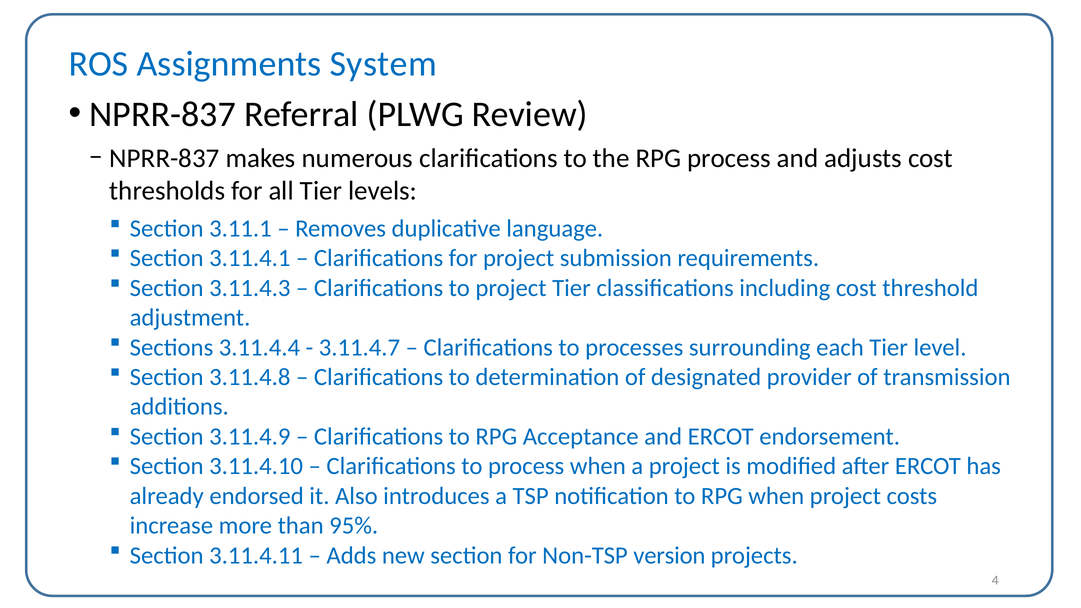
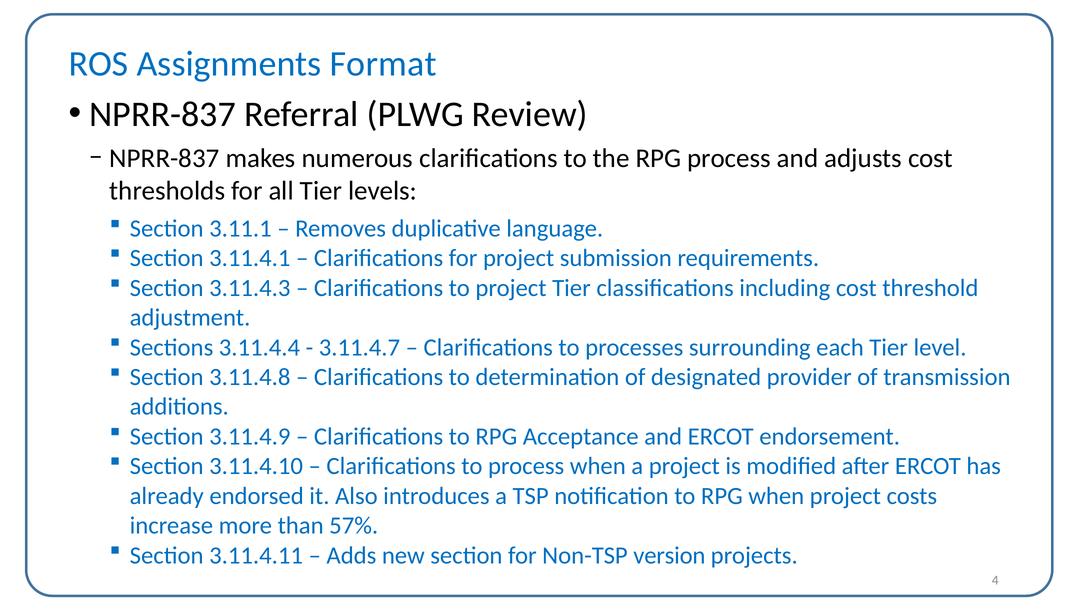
System: System -> Format (383, 64)
95%: 95% -> 57% (354, 526)
